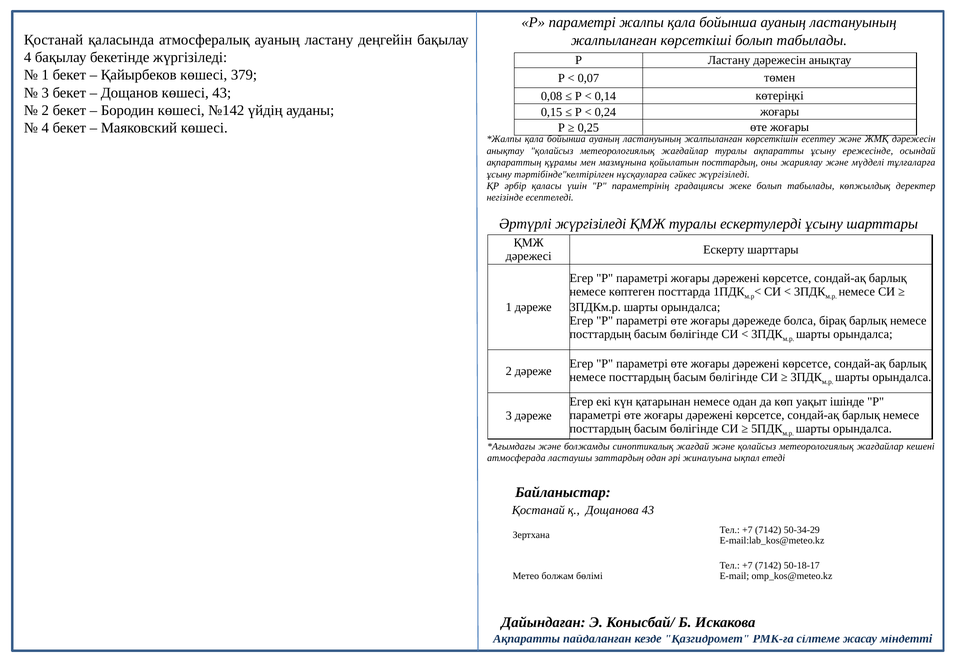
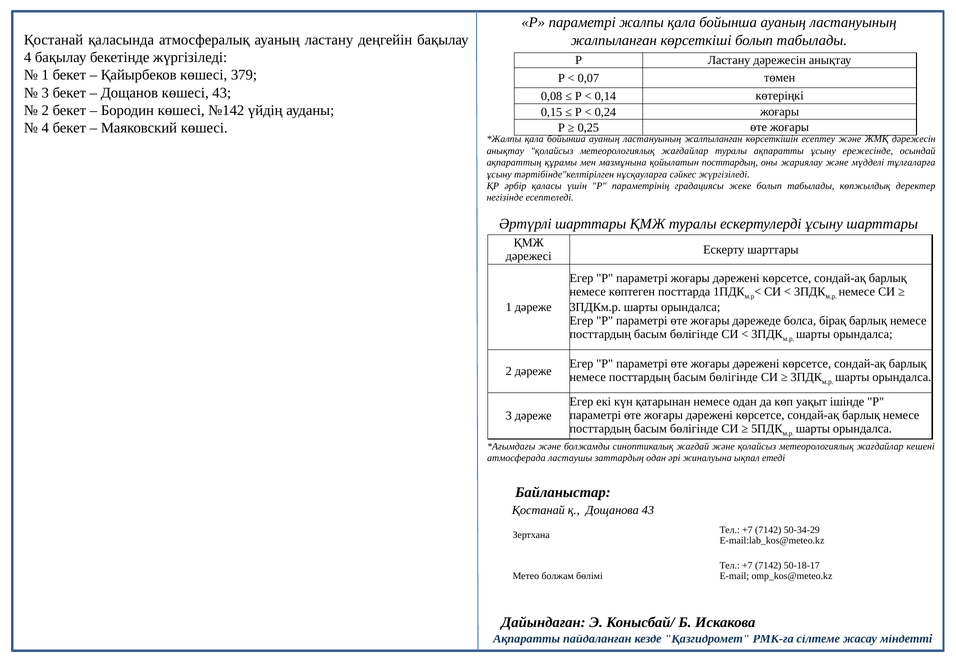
Әртүрлі жүргізіледі: жүргізіледі -> шарттары (591, 224)
